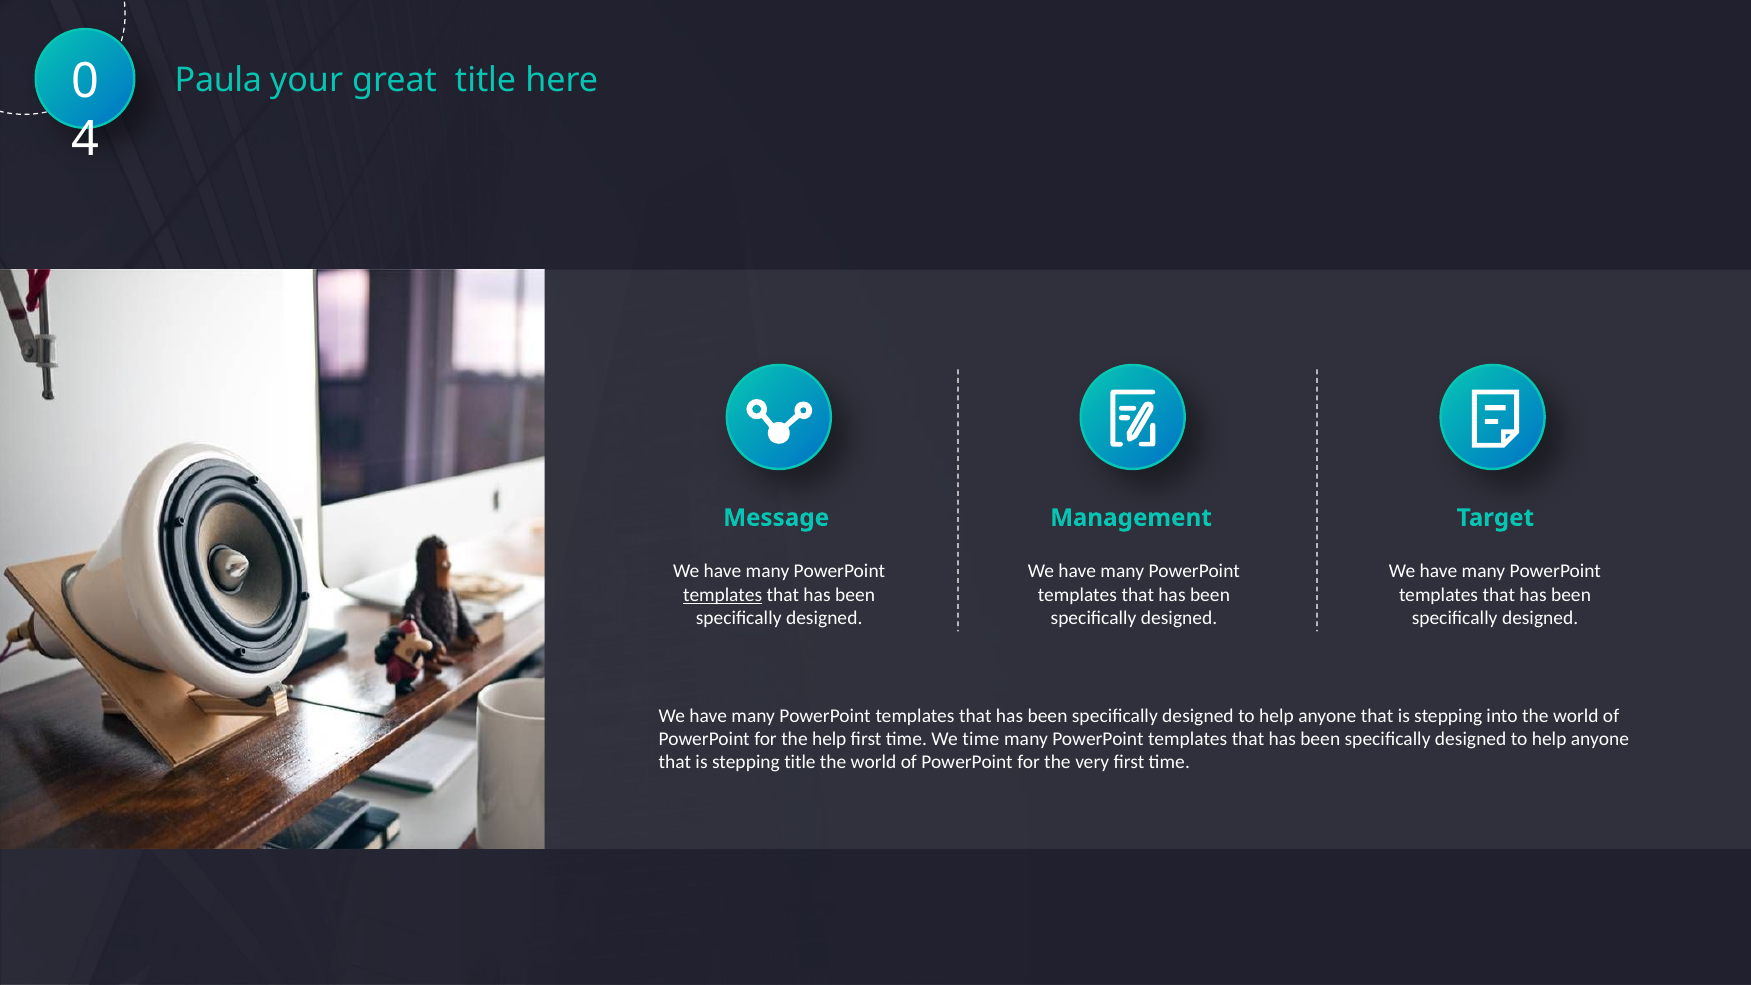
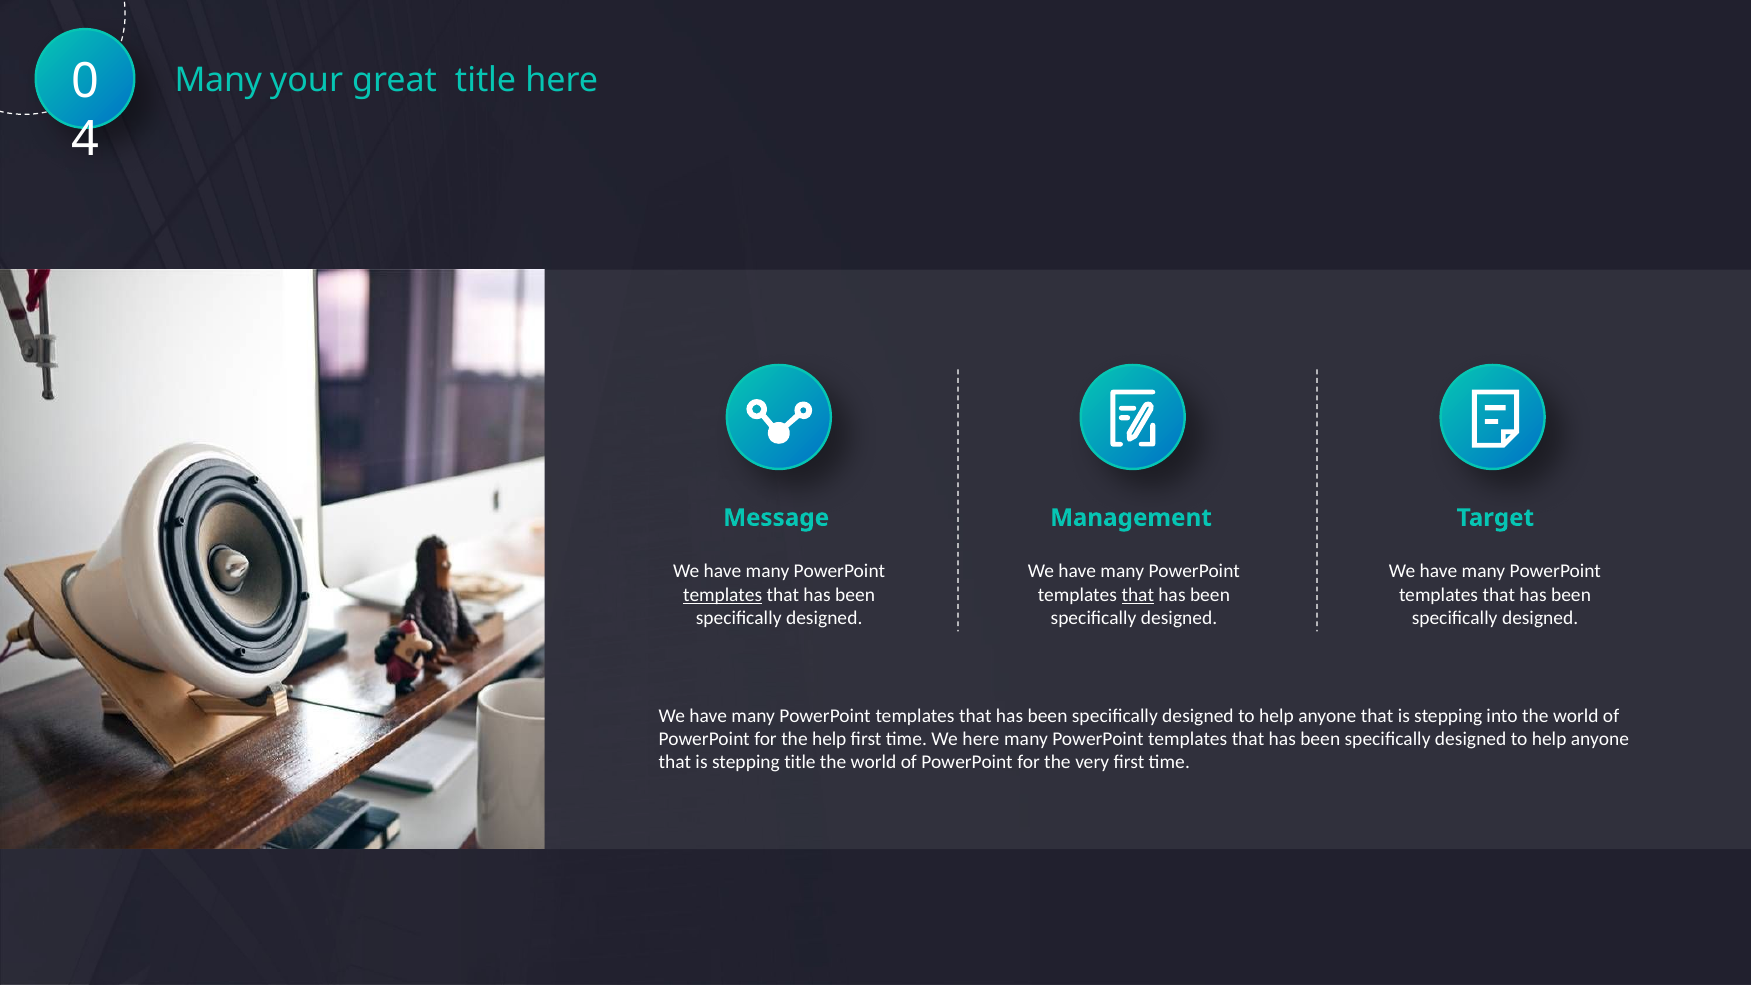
Paula: Paula -> Many (218, 81)
that underline: none -> present (1138, 595)
We time: time -> here (981, 739)
